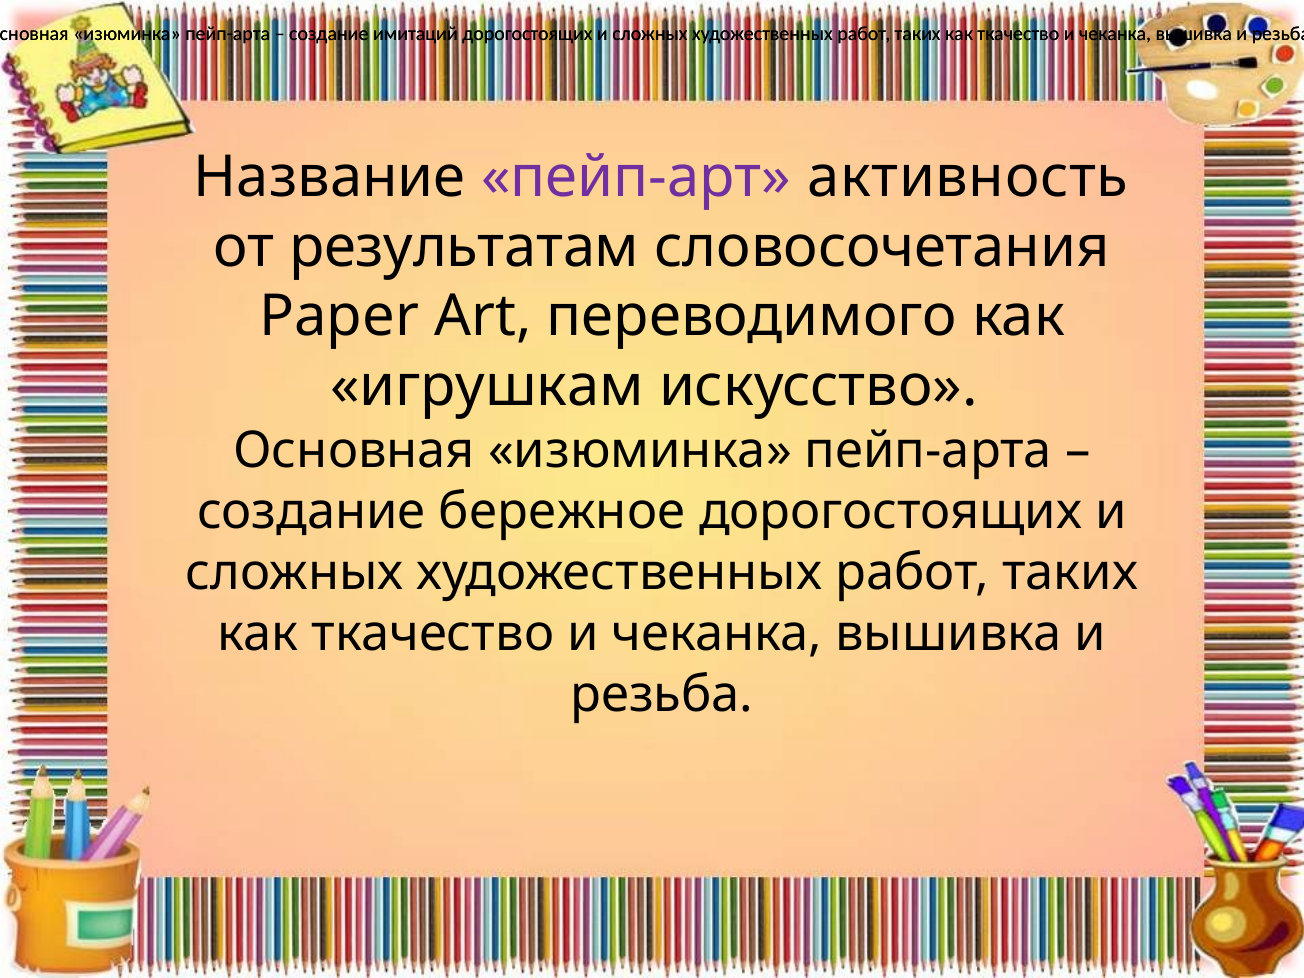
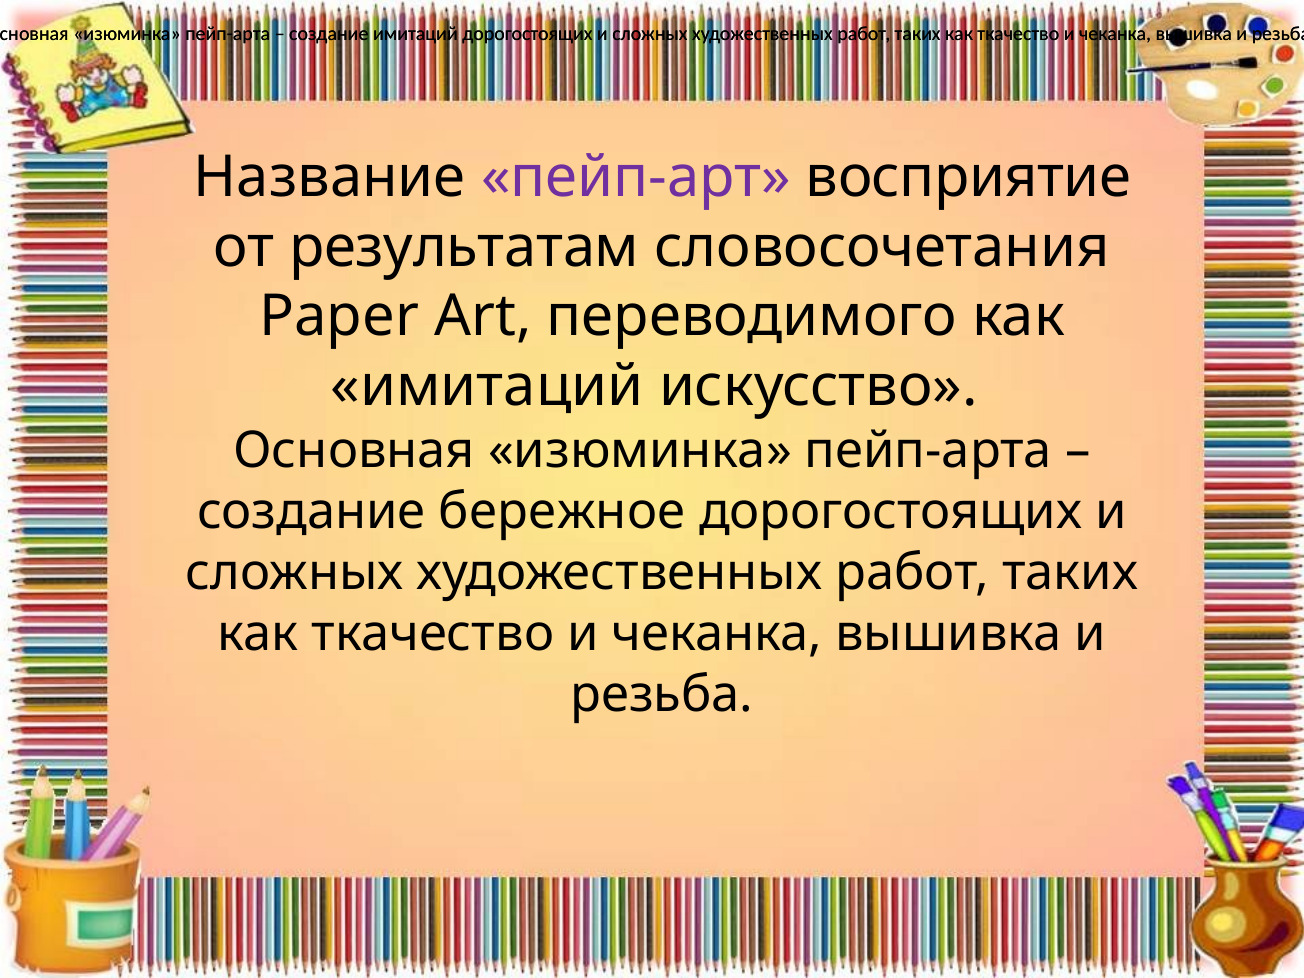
активность: активность -> восприятие (968, 178)
игрушкам: игрушкам -> имитаций (487, 386)
